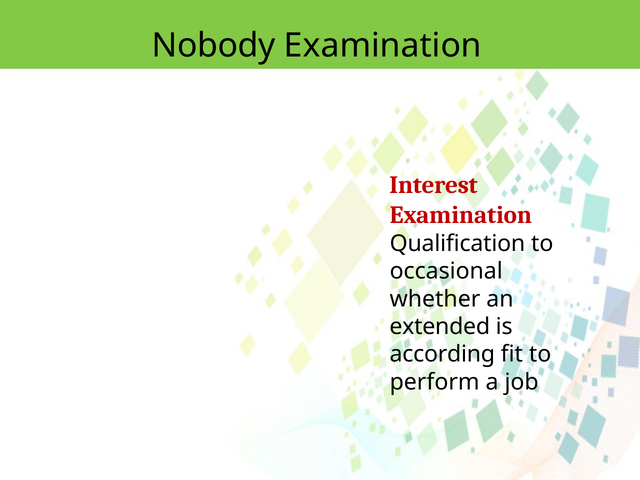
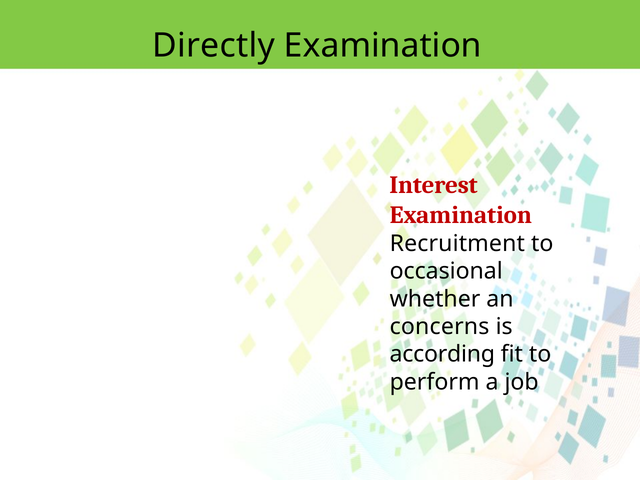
Nobody: Nobody -> Directly (214, 46)
Qualification: Qualification -> Recruitment (457, 243)
extended: extended -> concerns (440, 327)
